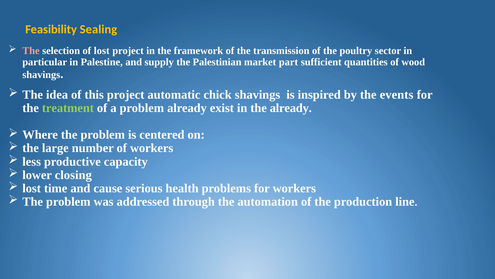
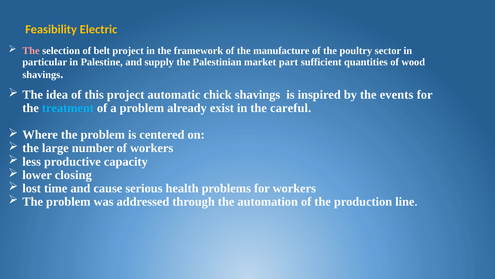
Sealing: Sealing -> Electric (98, 29)
of lost: lost -> belt (102, 51)
transmission: transmission -> manufacture (281, 51)
treatment colour: light green -> light blue (68, 108)
the already: already -> careful (291, 108)
